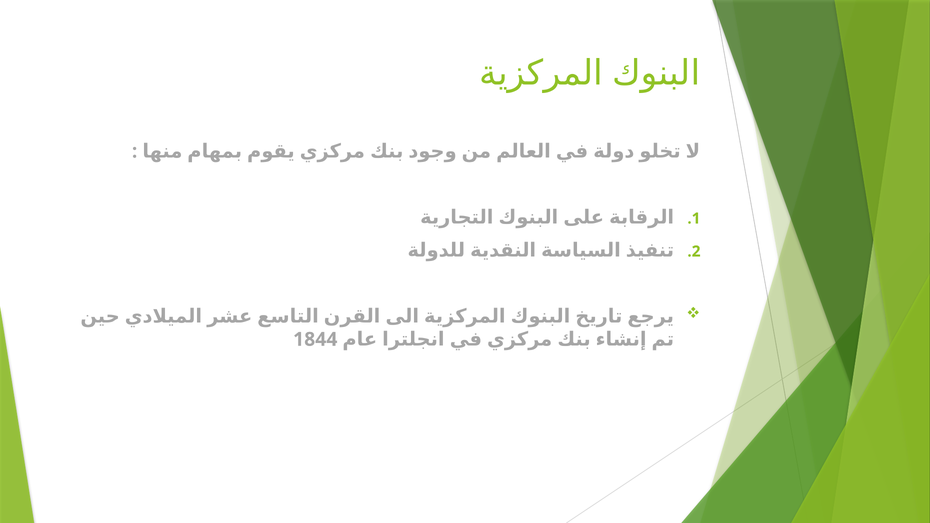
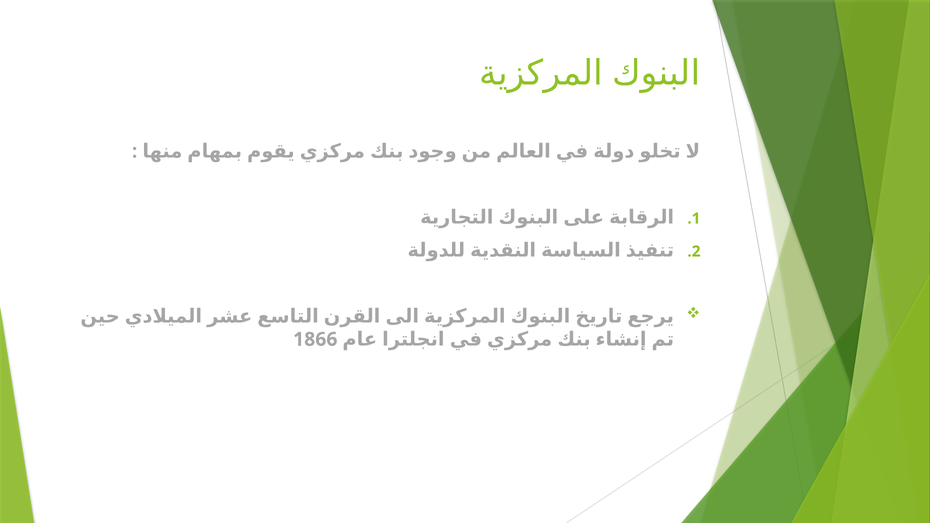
1844: 1844 -> 1866 (315, 339)
